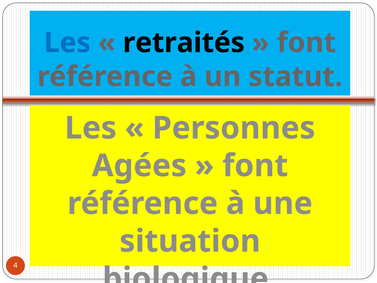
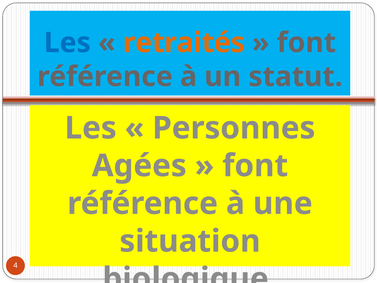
retraités colour: black -> orange (184, 43)
